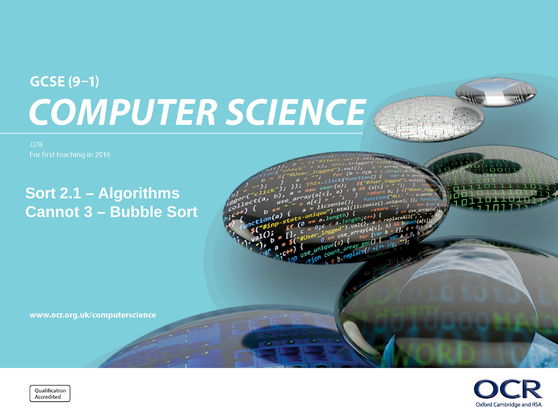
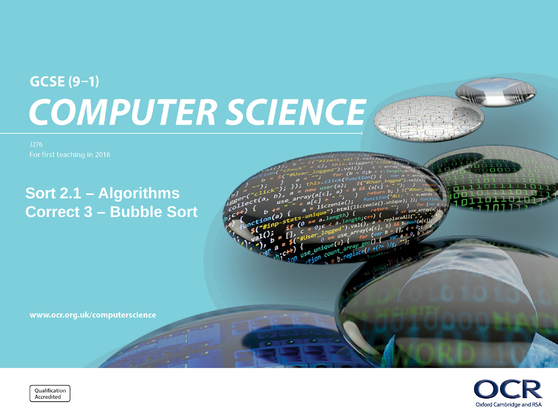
Cannot: Cannot -> Correct (53, 212)
